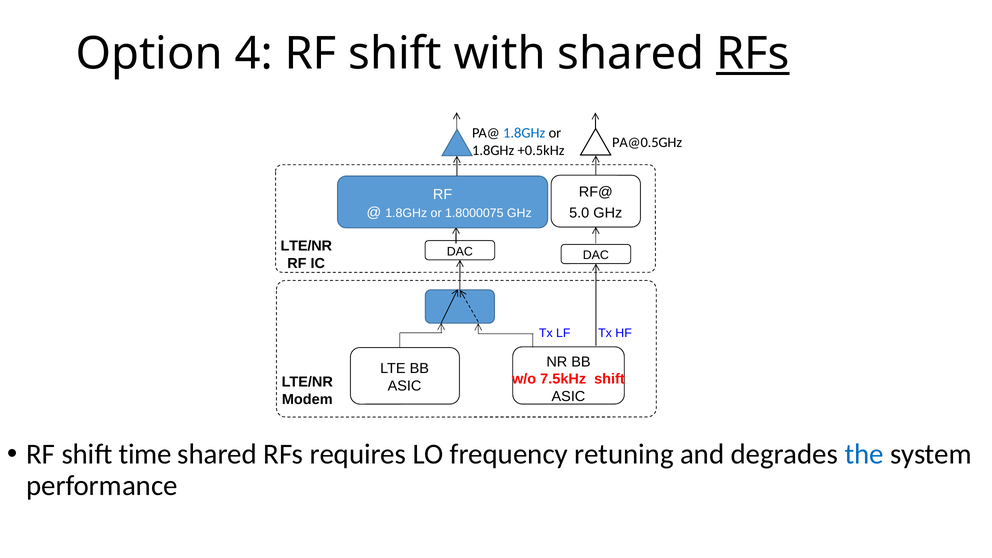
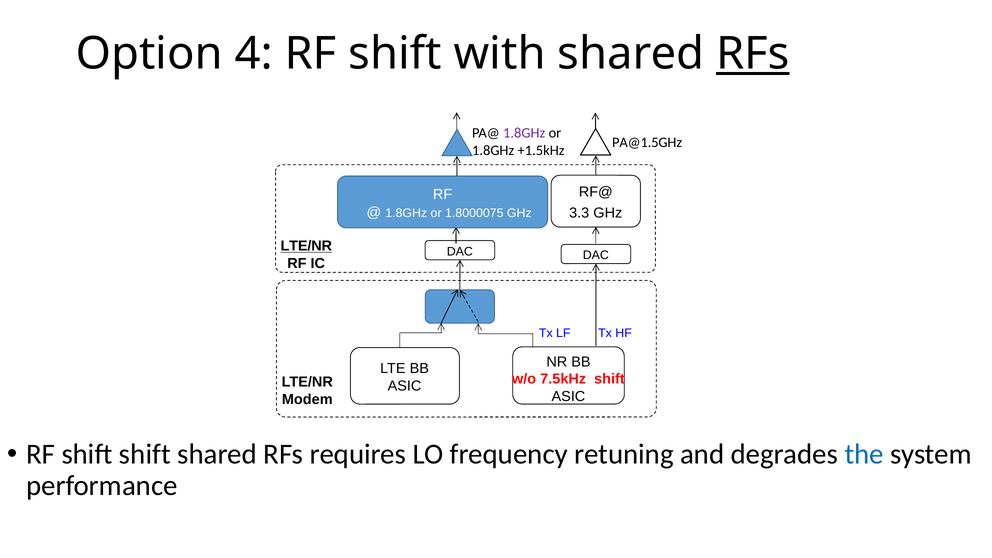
1.8GHz colour: blue -> purple (524, 133)
PA@0.5GHz: PA@0.5GHz -> PA@1.5GHz (647, 143)
+0.5kHz: +0.5kHz -> +1.5kHz (541, 150)
5.0: 5.0 -> 3.3 (579, 213)
LTE/NR underline: none -> present (306, 246)
shift time: time -> shift (145, 454)
